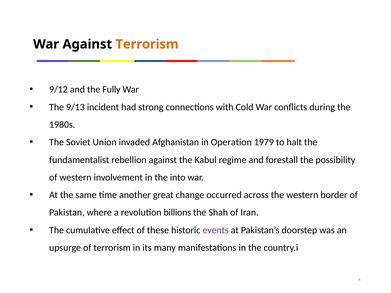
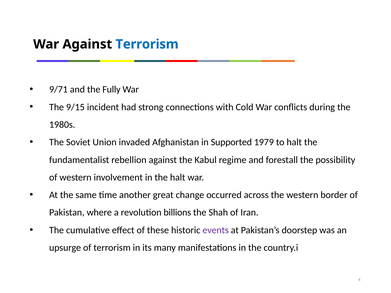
Terrorism colour: orange -> blue (147, 44)
9/12: 9/12 -> 9/71 (58, 90)
9/13: 9/13 -> 9/15 (75, 107)
Operation: Operation -> Supported (231, 142)
the into: into -> halt (178, 178)
